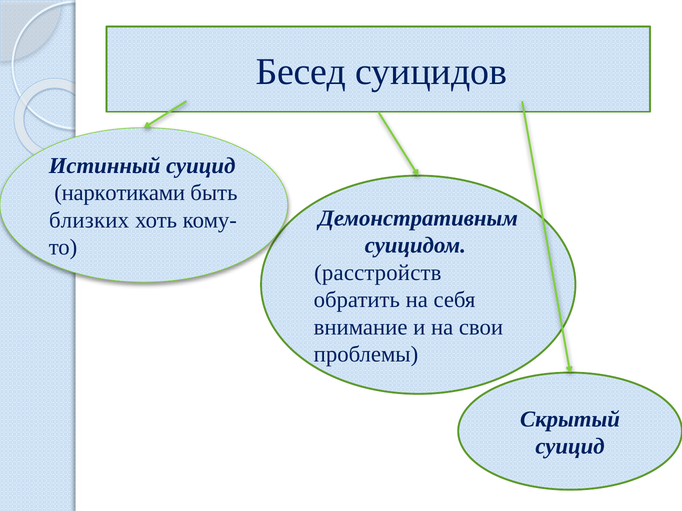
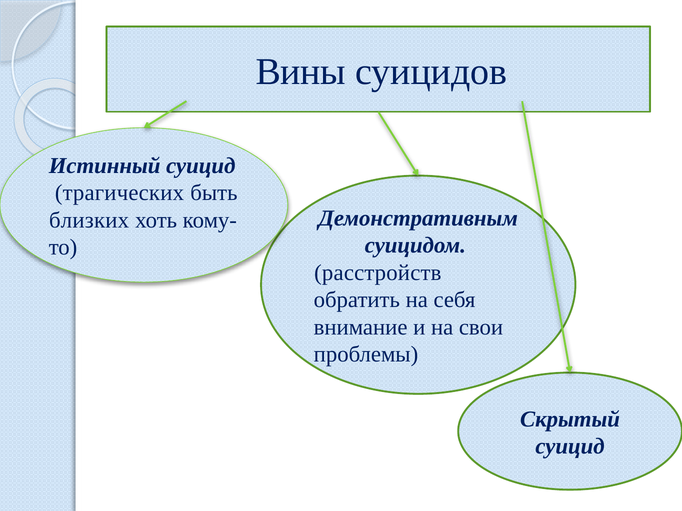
Бесед: Бесед -> Вины (301, 72)
наркотиками: наркотиками -> трагических (119, 193)
